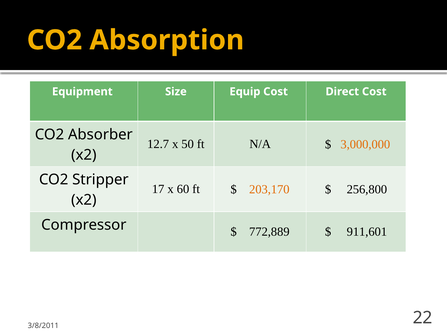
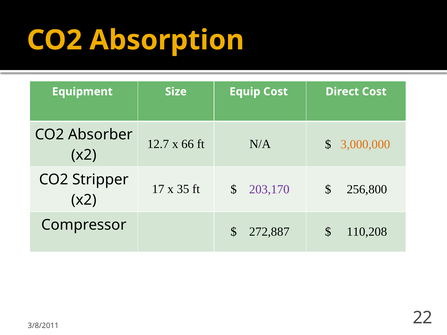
50: 50 -> 66 (188, 144)
60: 60 -> 35 (183, 189)
203,170 colour: orange -> purple (269, 190)
772,889: 772,889 -> 272,887 (269, 232)
911,601: 911,601 -> 110,208 (367, 232)
